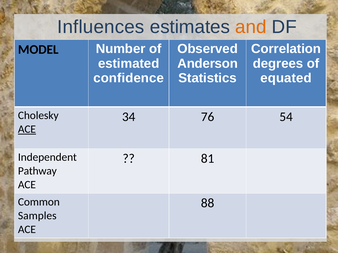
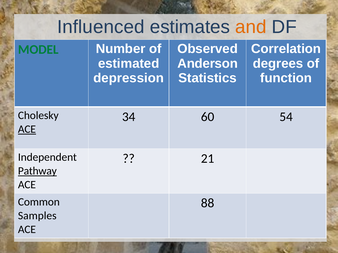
Influences: Influences -> Influenced (101, 27)
MODEL colour: black -> green (38, 50)
confidence: confidence -> depression (129, 78)
equated: equated -> function (286, 78)
76: 76 -> 60 (208, 117)
81: 81 -> 21 (208, 159)
Pathway underline: none -> present (37, 171)
